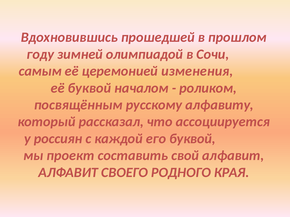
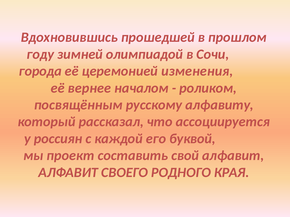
самым: самым -> города (40, 71)
её буквой: буквой -> вернее (89, 88)
